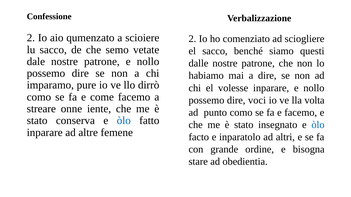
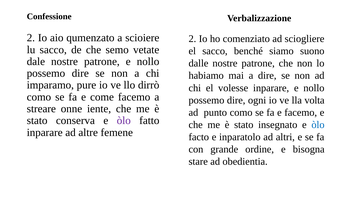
questi: questi -> suono (312, 51)
voci: voci -> ogni (257, 100)
òlo colour: blue -> purple (124, 121)
